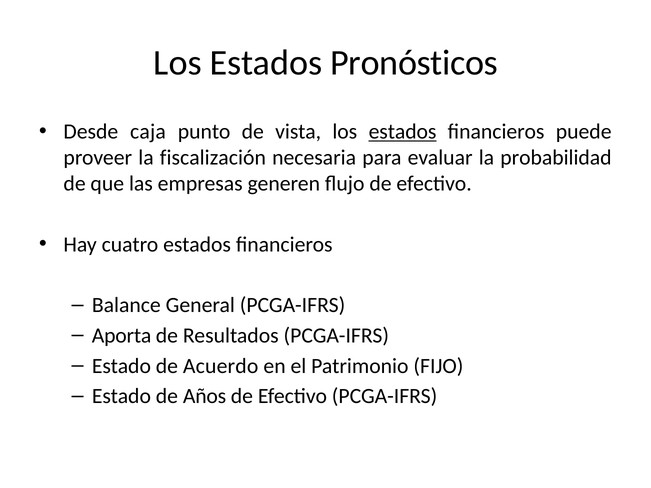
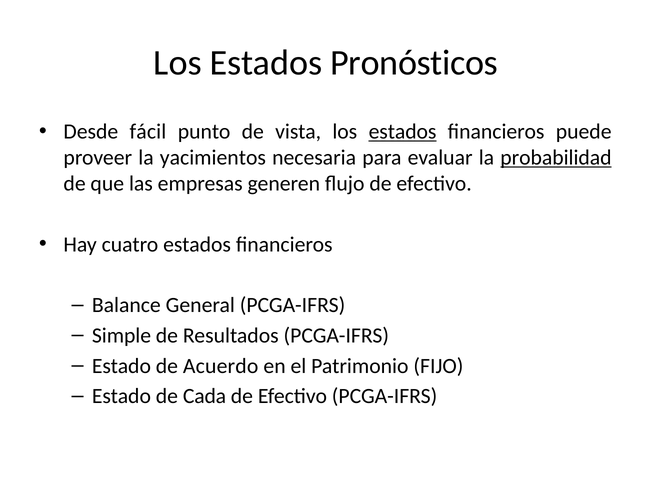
caja: caja -> fácil (148, 132)
fiscalización: fiscalización -> yacimientos (213, 158)
probabilidad underline: none -> present (556, 158)
Aporta: Aporta -> Simple (122, 336)
Años: Años -> Cada (205, 396)
